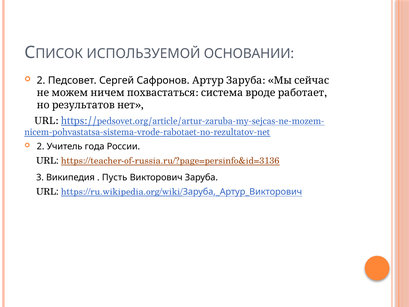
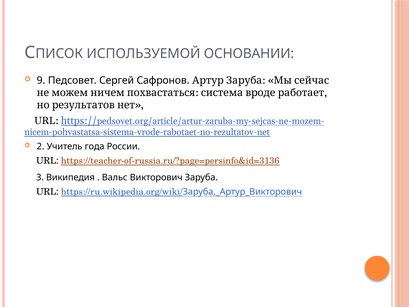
2: 2 -> 9 (41, 80)
Пусть: Пусть -> Вальс (115, 178)
